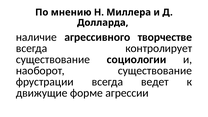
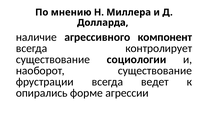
творчестве: творчестве -> компонент (165, 37)
движущие: движущие -> опирались (42, 93)
